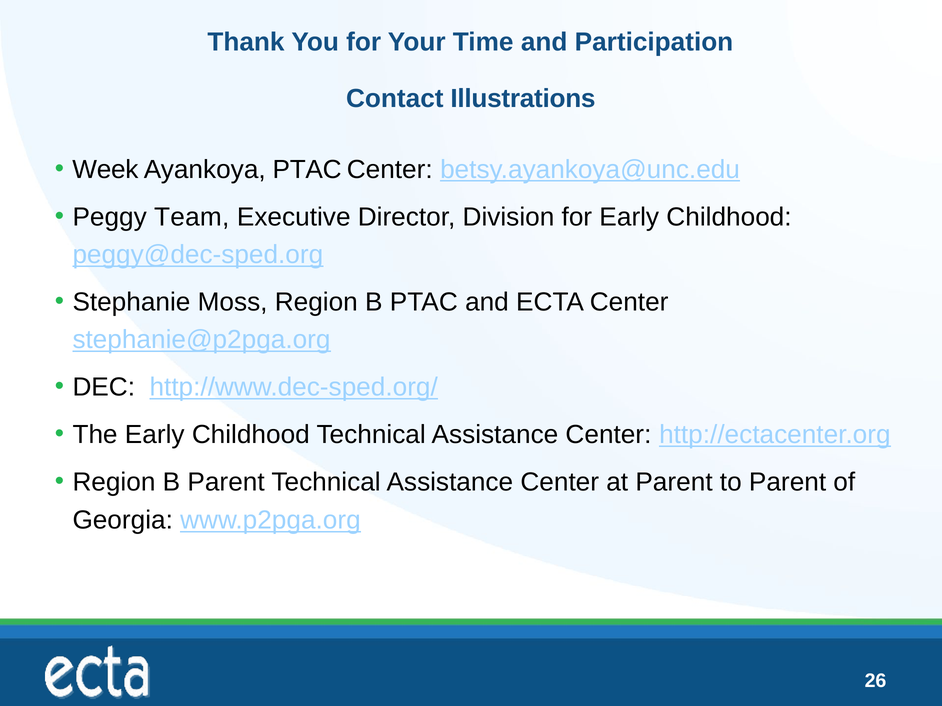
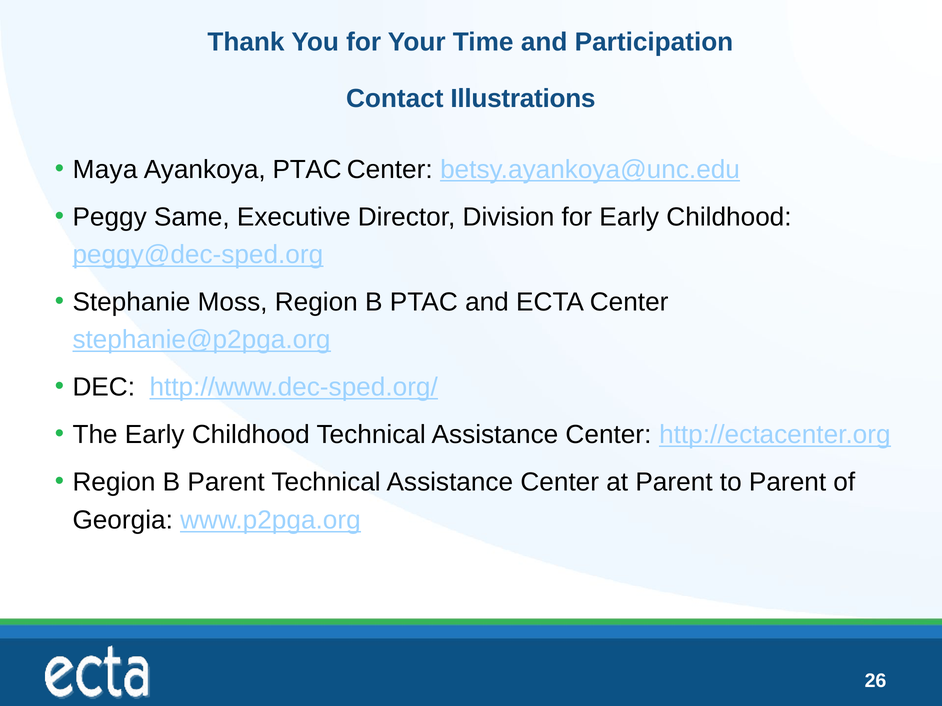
Week: Week -> Maya (105, 170)
Team: Team -> Same (192, 217)
